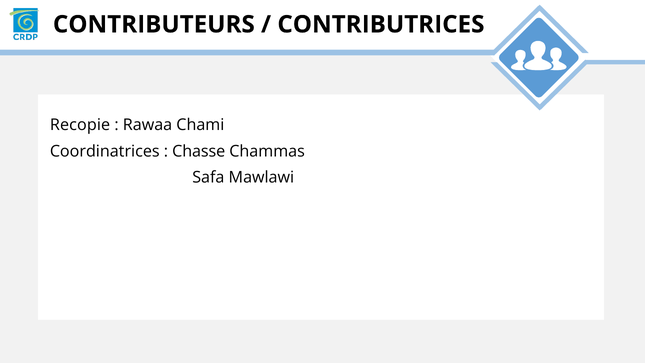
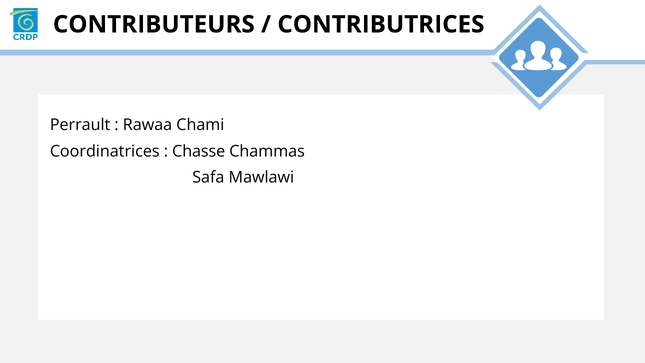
Recopie: Recopie -> Perrault (80, 125)
